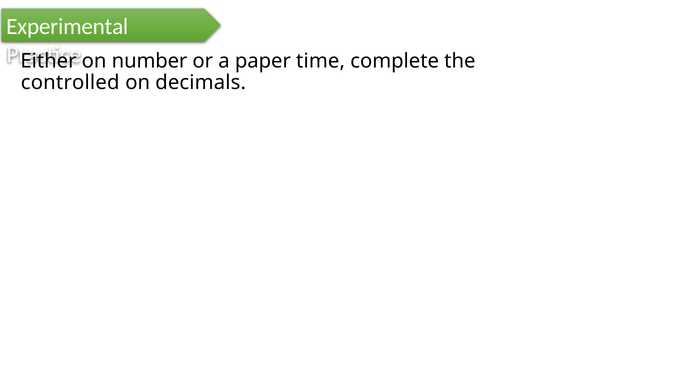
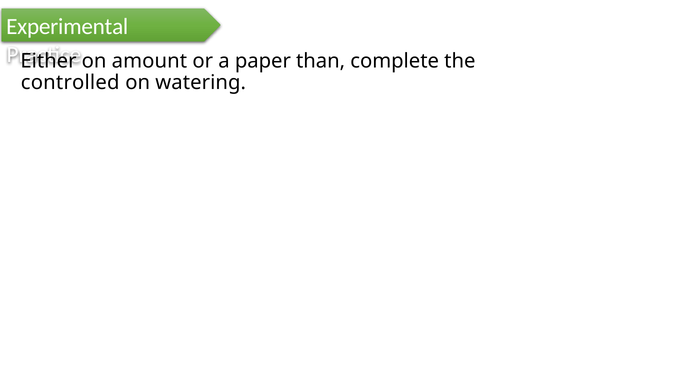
number: number -> amount (149, 61)
time: time -> than (321, 61)
decimals: decimals -> watering (201, 83)
